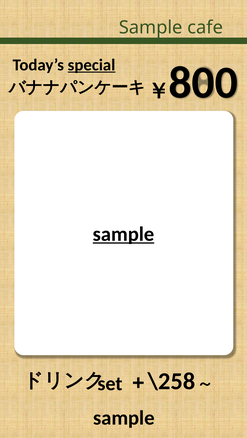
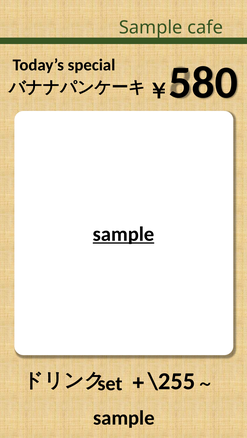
special underline: present -> none (92, 65)
800: 800 -> 580 (203, 83)
\258: \258 -> \255 (171, 382)
